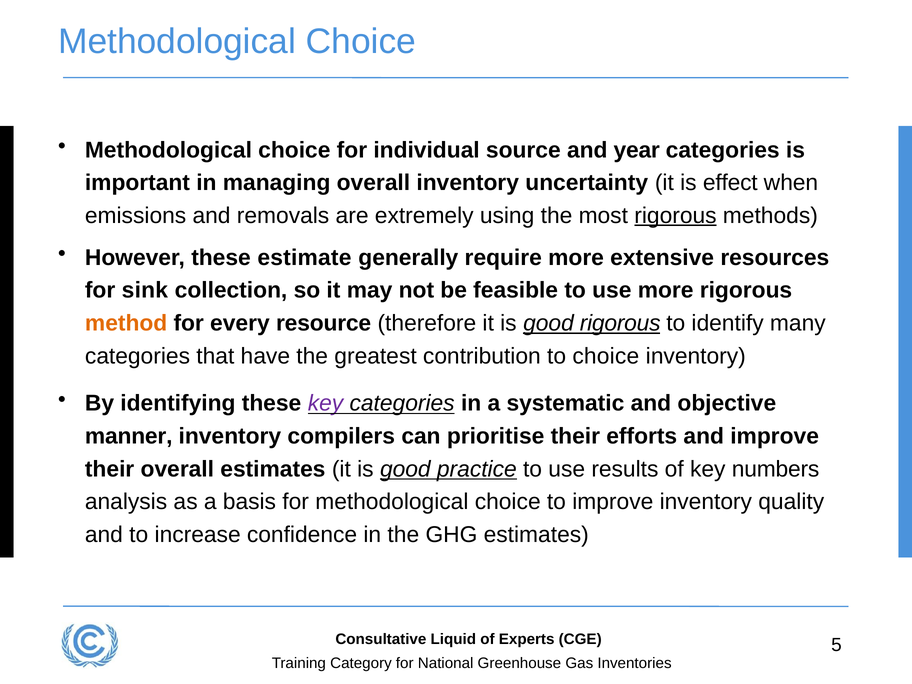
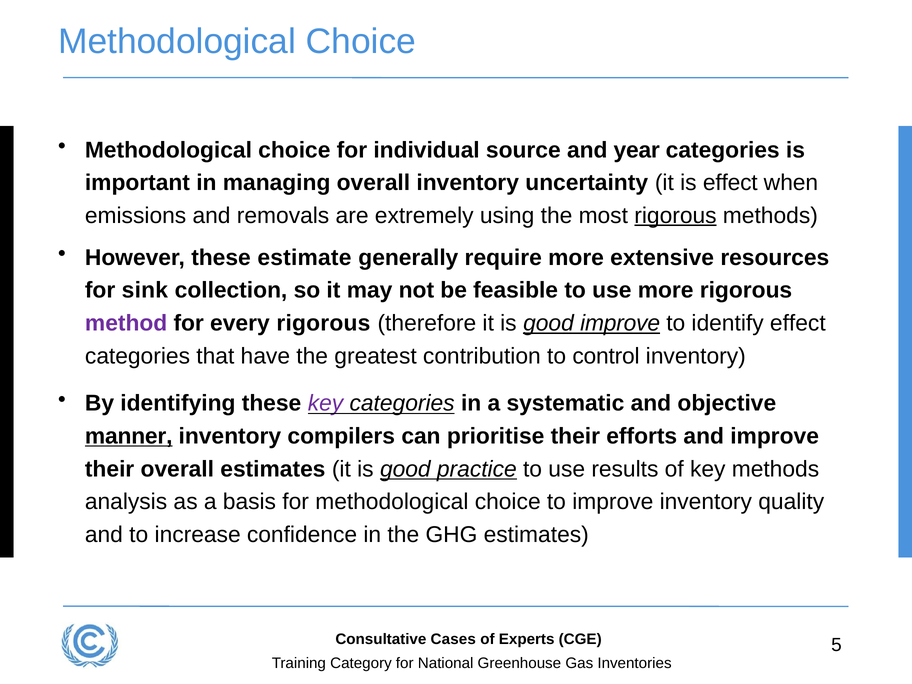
method colour: orange -> purple (126, 323)
every resource: resource -> rigorous (323, 323)
good rigorous: rigorous -> improve (620, 323)
identify many: many -> effect (798, 323)
to choice: choice -> control (606, 356)
manner underline: none -> present (129, 436)
key numbers: numbers -> methods (775, 469)
Liquid: Liquid -> Cases (453, 639)
